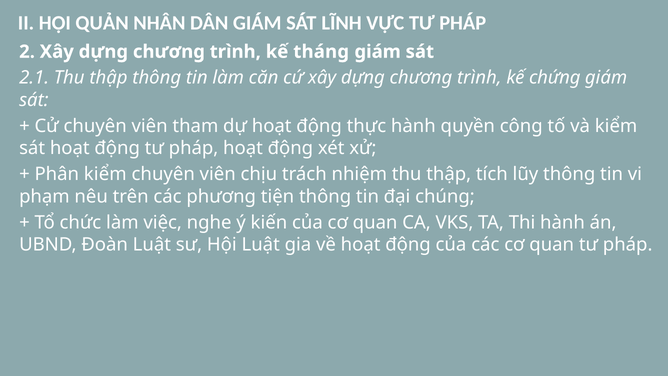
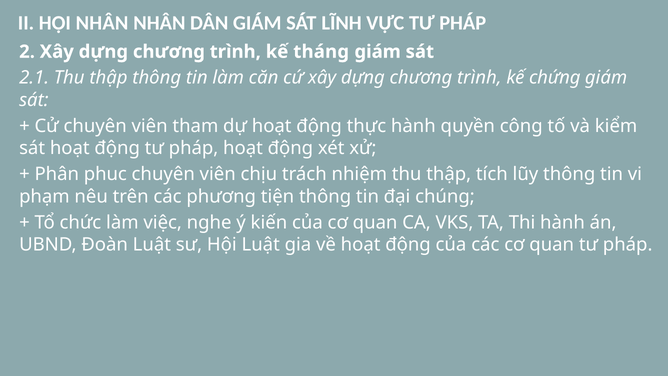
HỘI QUẢN: QUẢN -> NHÂN (102, 23)
Phân kiểm: kiểm -> phục (105, 174)
